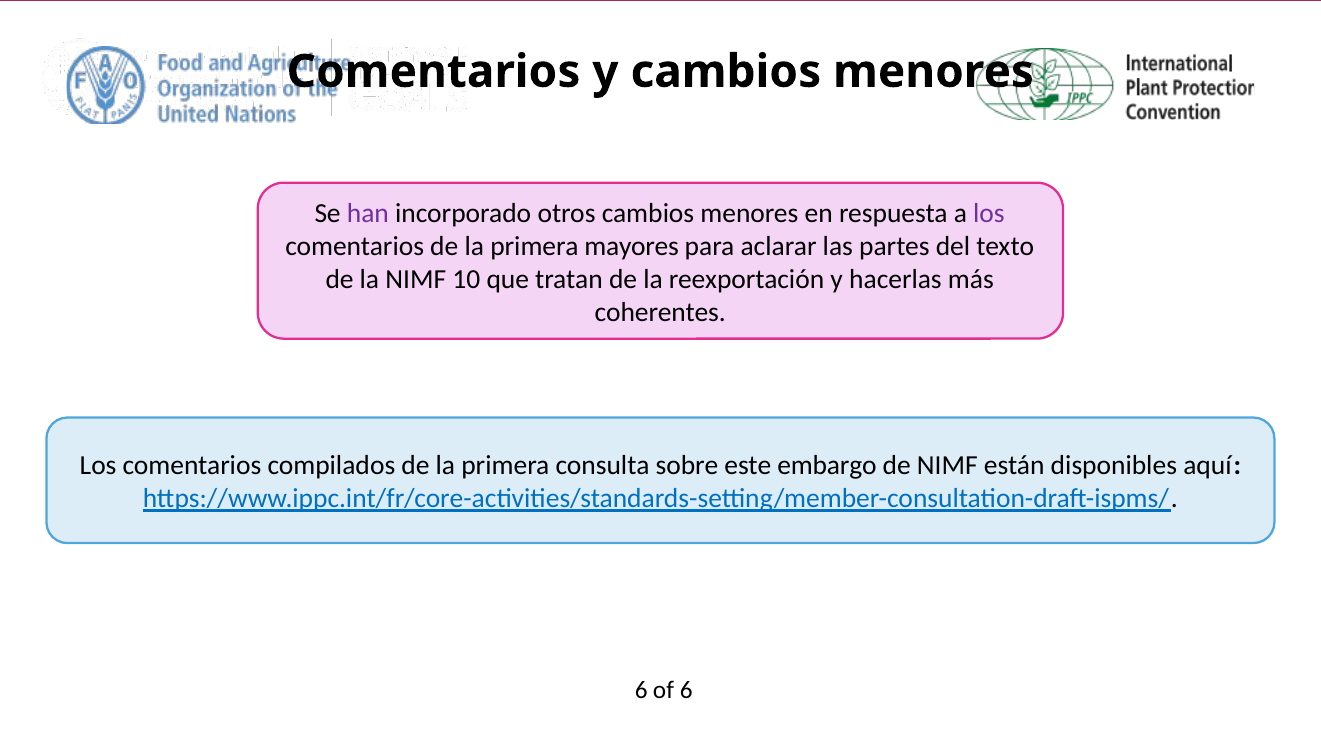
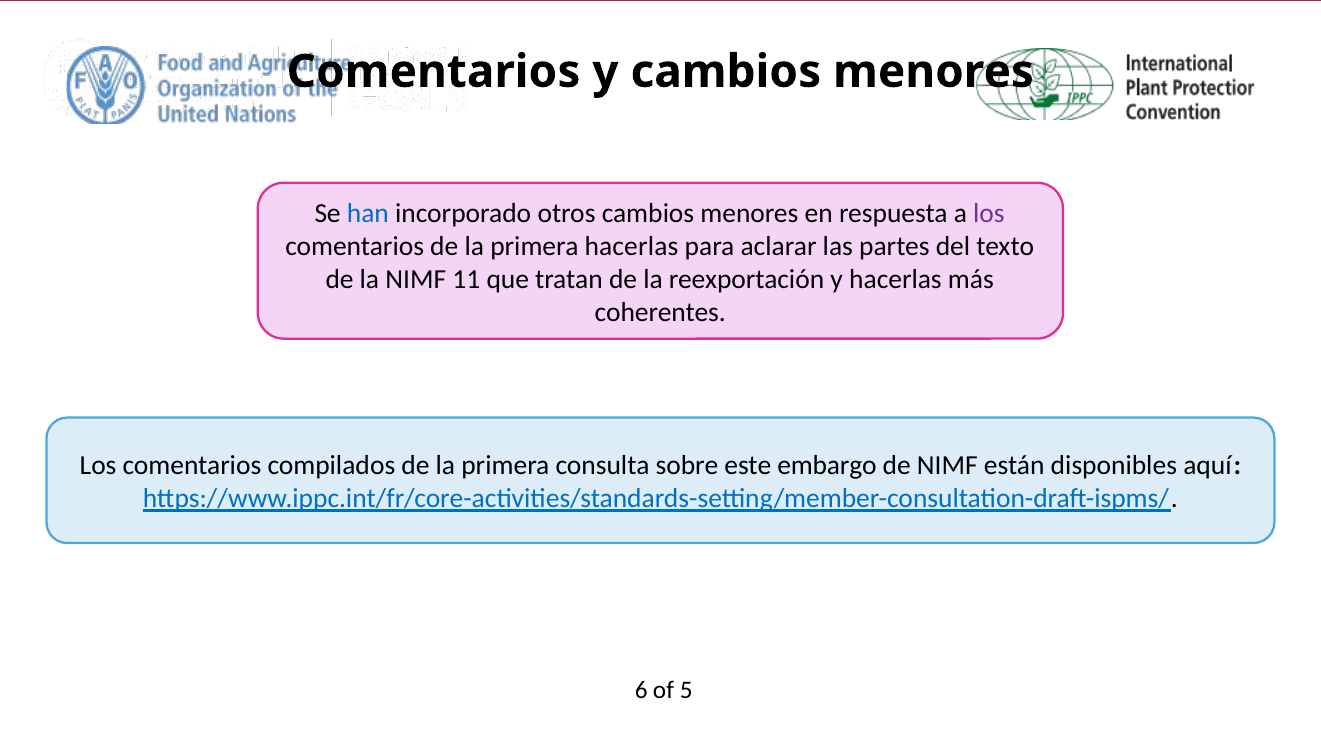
han colour: purple -> blue (368, 213)
primera mayores: mayores -> hacerlas (631, 246)
10: 10 -> 11 (466, 279)
of 6: 6 -> 5 (686, 690)
